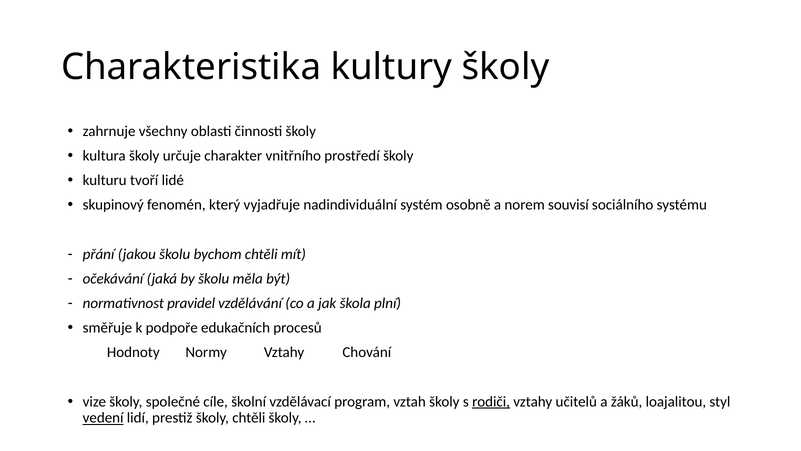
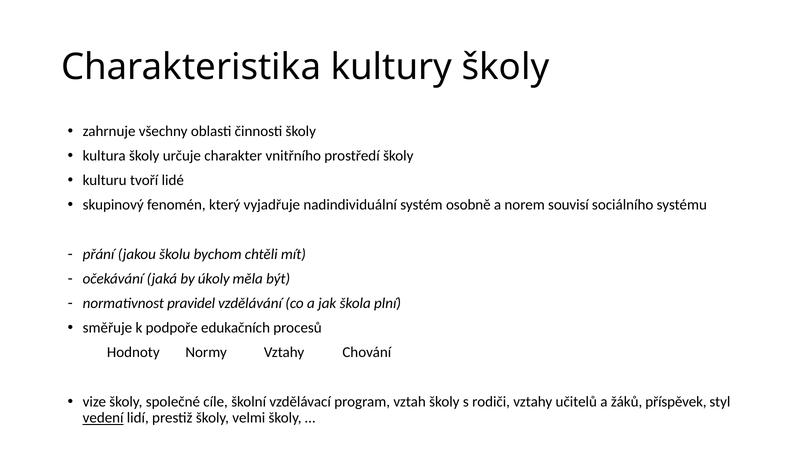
by školu: školu -> úkoly (214, 278)
rodiči underline: present -> none (491, 401)
loajalitou: loajalitou -> příspěvek (676, 401)
školy chtěli: chtěli -> velmi (249, 417)
